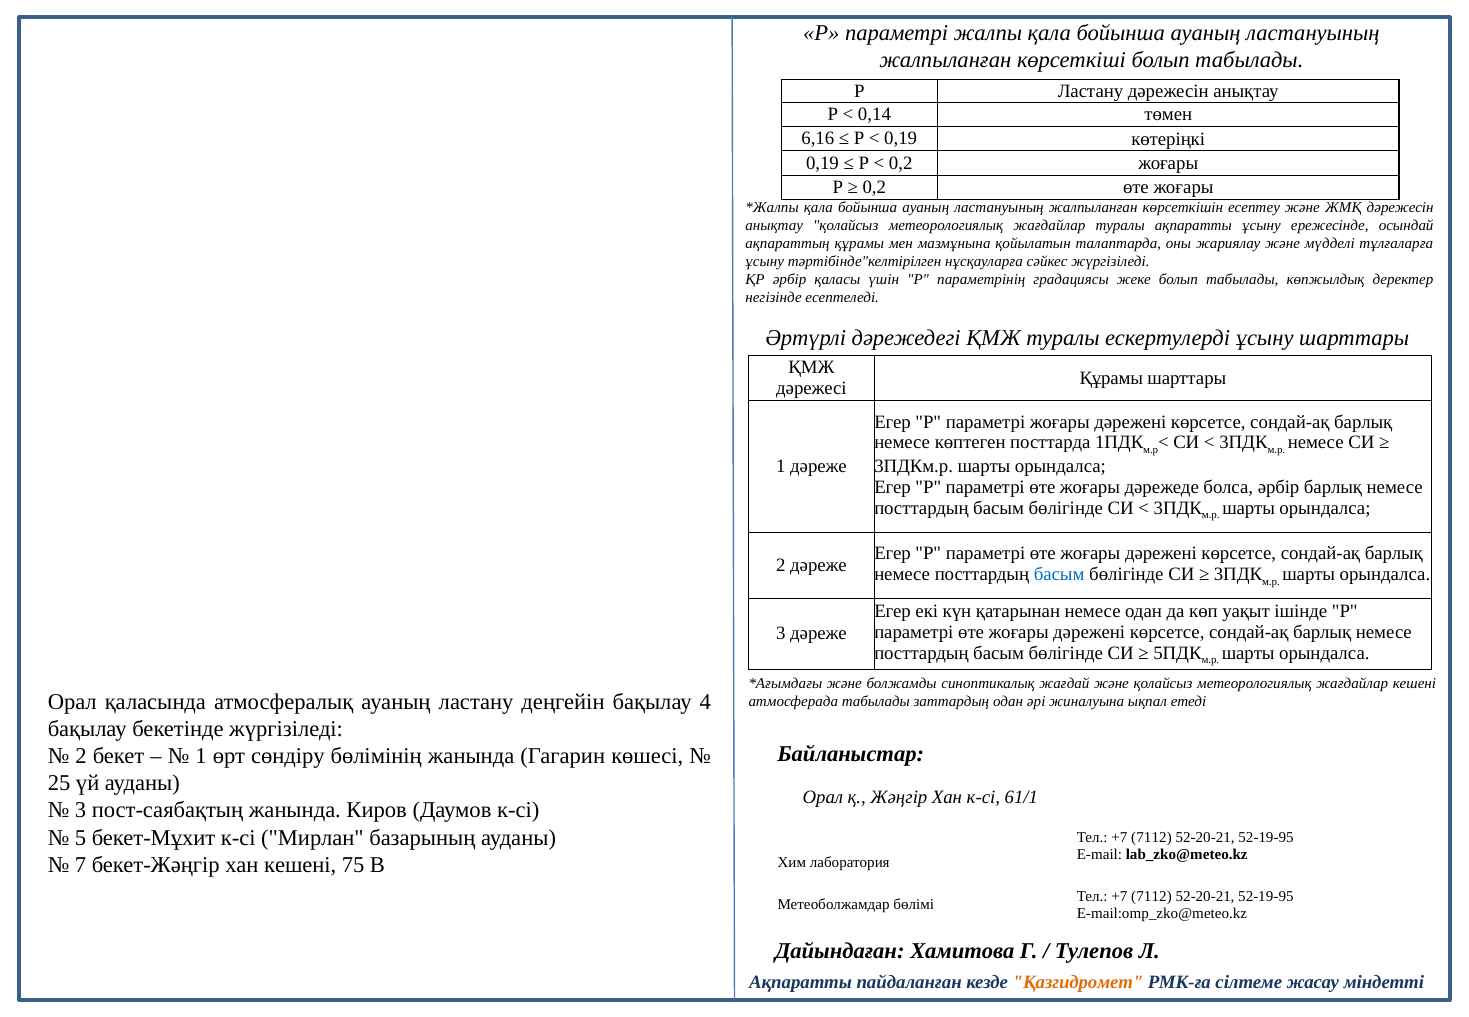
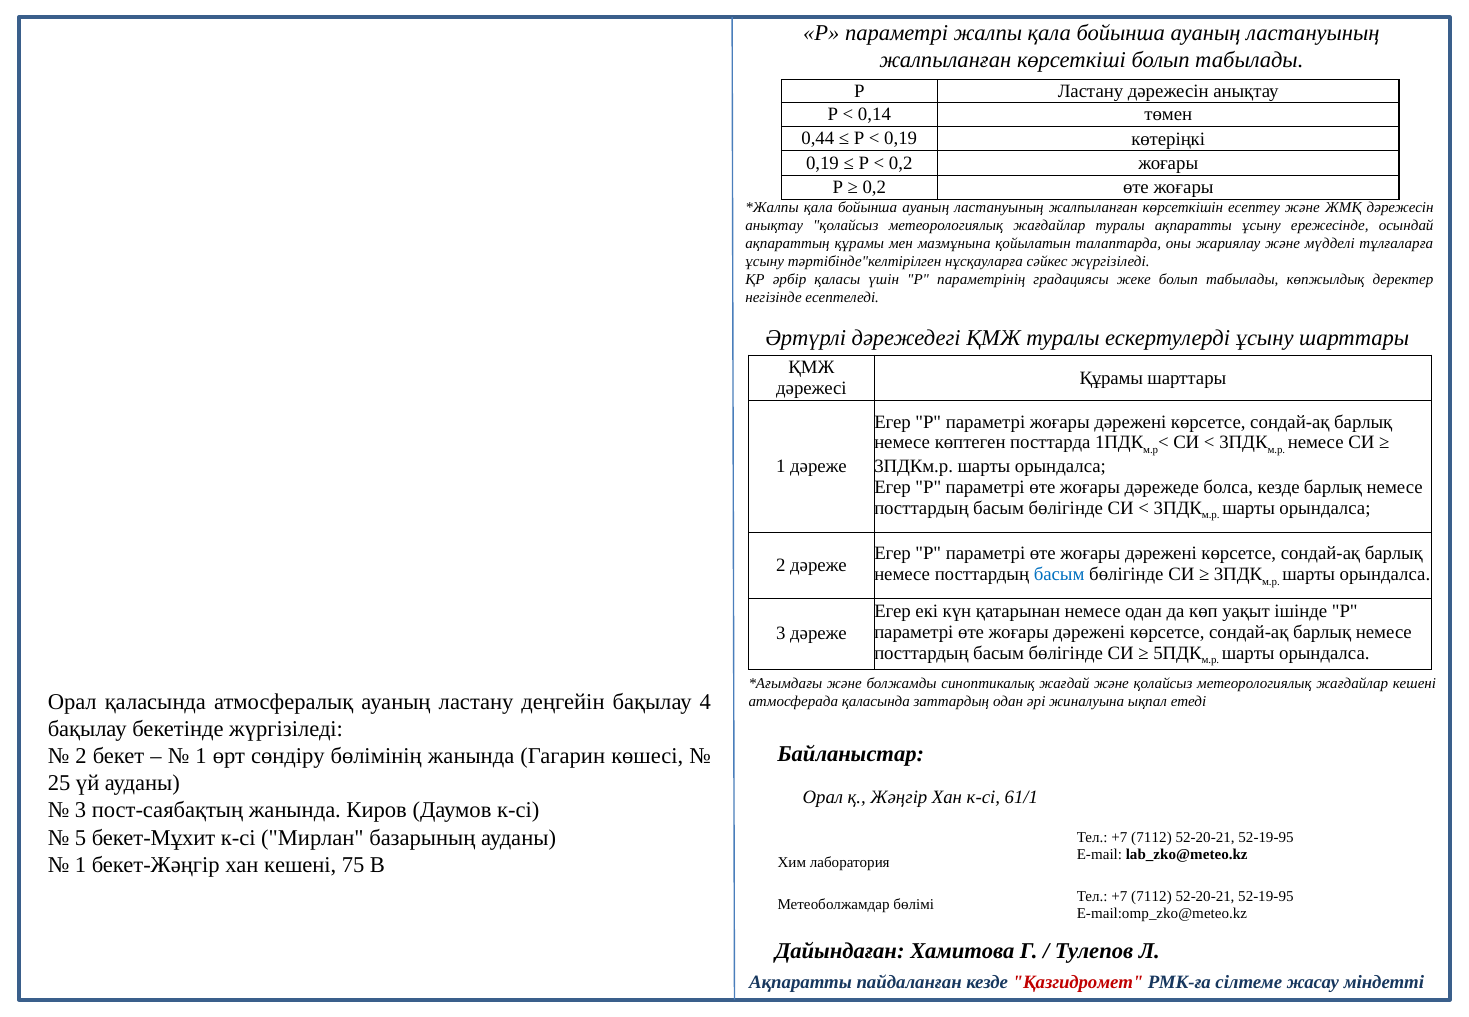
6,16: 6,16 -> 0,44 (818, 139)
болса әрбір: әрбір -> кезде (1279, 487)
атмосферада табылады: табылады -> қаласында (876, 702)
7: 7 -> 1 (81, 865)
Қазгидромет colour: orange -> red (1078, 982)
